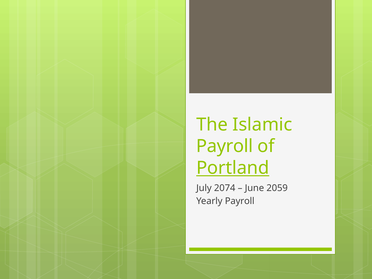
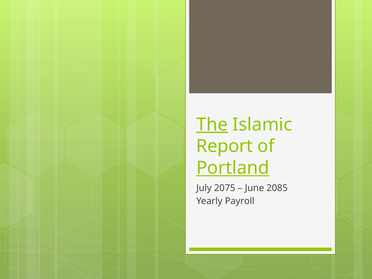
The underline: none -> present (212, 125)
Payroll: Payroll -> Report (225, 146)
2074: 2074 -> 2075 (225, 188)
2059: 2059 -> 2085 (277, 188)
